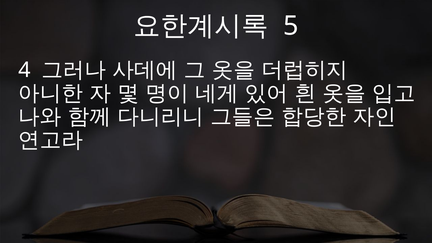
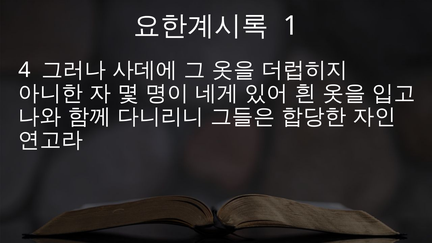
5: 5 -> 1 (291, 26)
